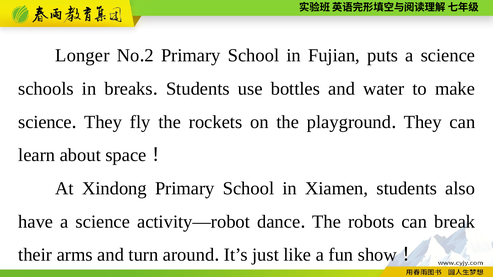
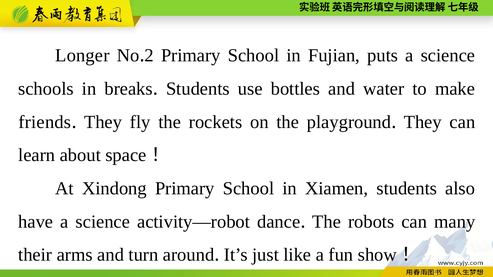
science: science -> friends (45, 122)
break: break -> many (455, 222)
